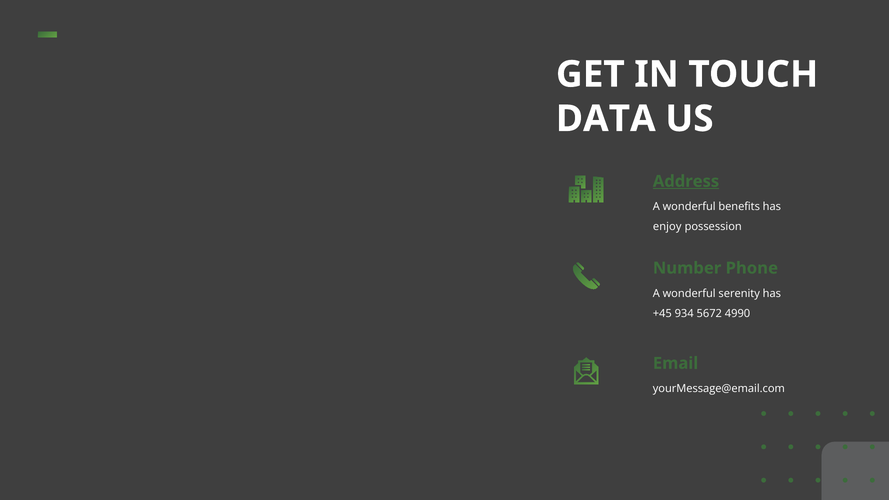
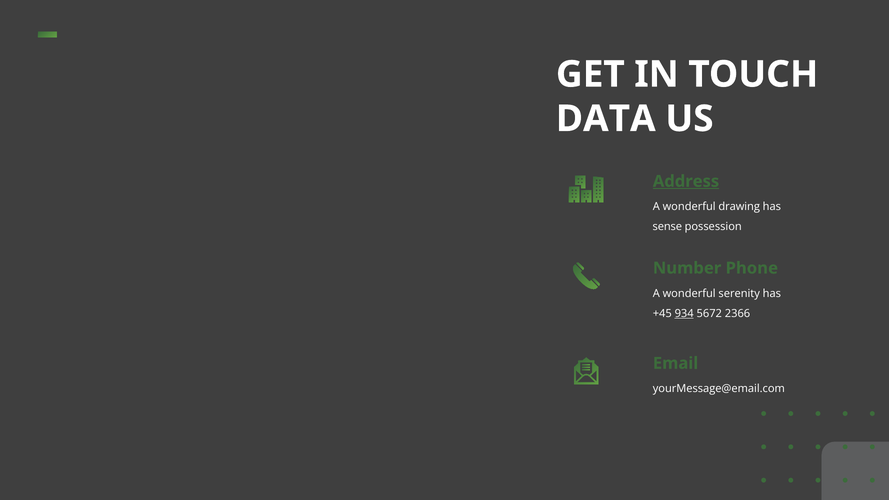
benefits: benefits -> drawing (739, 207)
enjoy: enjoy -> sense (667, 227)
934 underline: none -> present (684, 314)
4990: 4990 -> 2366 (737, 314)
